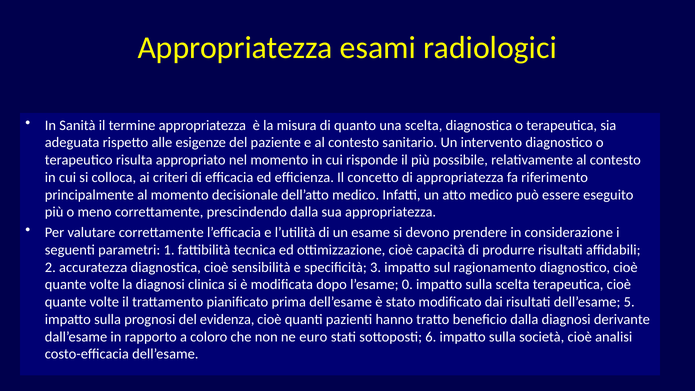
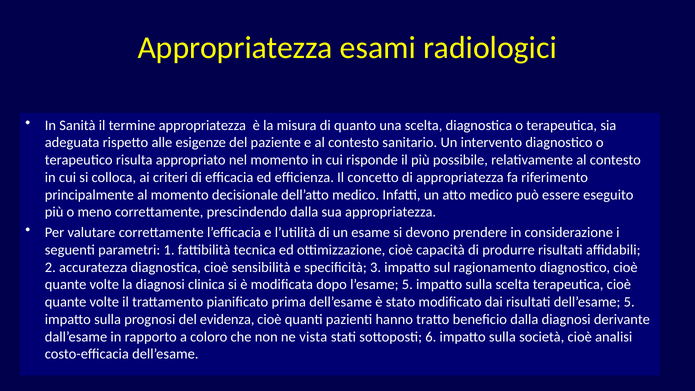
l’esame 0: 0 -> 5 (407, 285)
euro: euro -> vista (313, 337)
